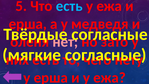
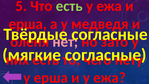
есть colour: light blue -> light green (69, 6)
